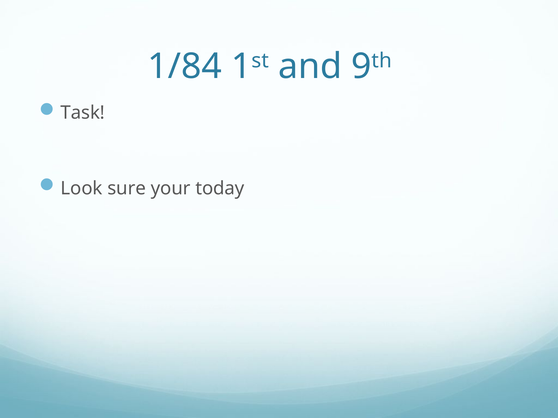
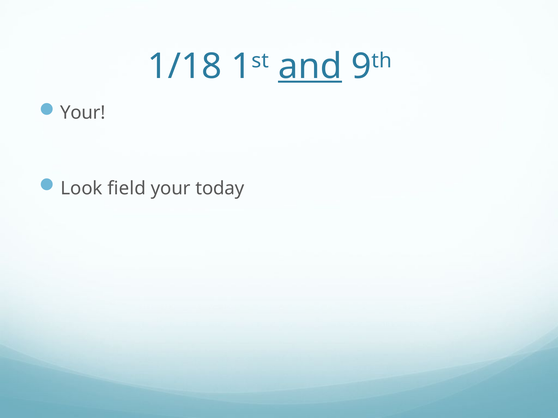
1/84: 1/84 -> 1/18 (185, 66)
and underline: none -> present (310, 66)
Task: Task -> Your (83, 113)
sure: sure -> field (127, 189)
